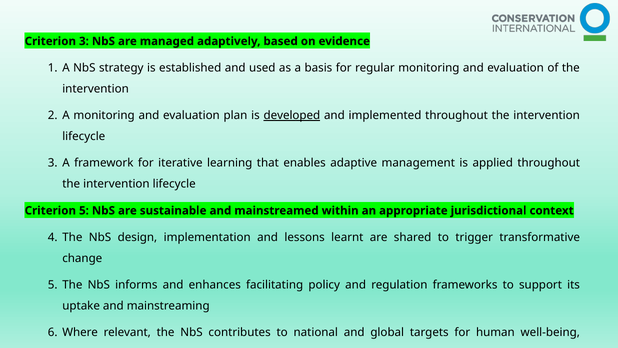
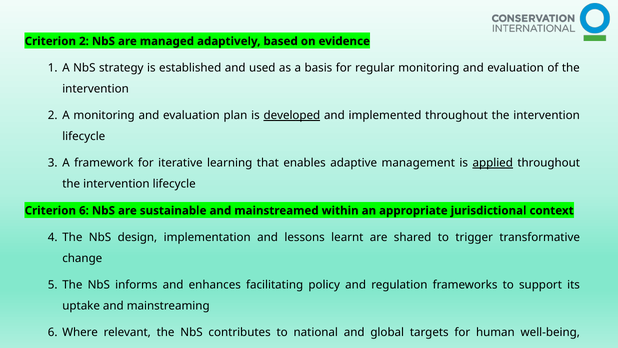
Criterion 3: 3 -> 2 (84, 41)
applied underline: none -> present (493, 163)
Criterion 5: 5 -> 6 (84, 210)
